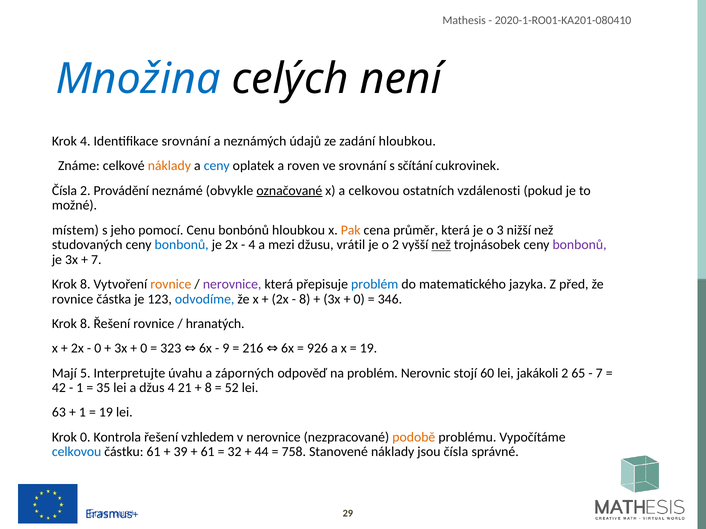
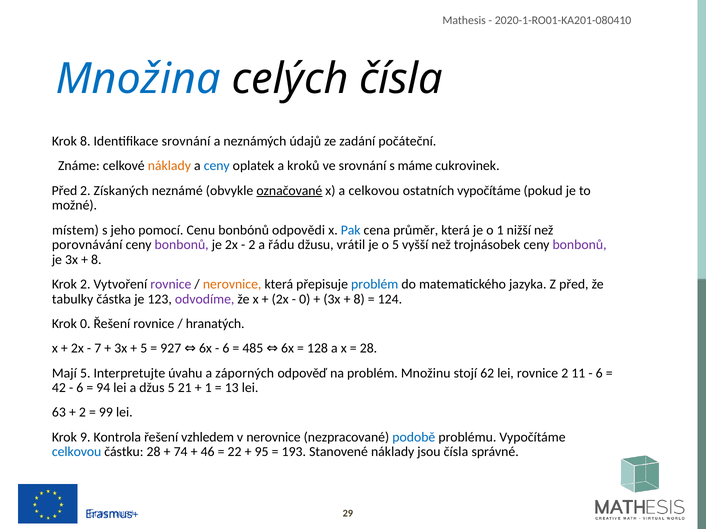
celých není: není -> čísla (401, 79)
Krok 4: 4 -> 8 (85, 141)
zadání hloubkou: hloubkou -> počáteční (407, 141)
roven: roven -> kroků (303, 166)
sčítání: sčítání -> máme (415, 166)
Čísla: Čísla -> Před (64, 191)
Provádění: Provádění -> Získaných (121, 191)
ostatních vzdálenosti: vzdálenosti -> vypočítáme (489, 191)
bonbónů hloubkou: hloubkou -> odpovědi (299, 230)
Pak colour: orange -> blue (351, 230)
o 3: 3 -> 1 (500, 230)
studovaných: studovaných -> porovnávání (87, 245)
bonbonů colour: blue -> purple (182, 245)
4: 4 -> 2 (252, 245)
mezi: mezi -> řádu (281, 245)
o 2: 2 -> 5 (395, 245)
než underline: present -> none (441, 245)
7: 7 -> 8 (96, 260)
8: 8 -> 2 (85, 285)
rovnice colour: orange -> purple (171, 285)
nerovnice colour: purple -> orange (232, 285)
rovnice: rovnice -> tabulky (73, 299)
odvodíme colour: blue -> purple (205, 299)
8: 8 -> 0 (305, 299)
0: 0 -> 8 (359, 299)
346: 346 -> 124 (390, 299)
8: 8 -> 0 (85, 324)
0: 0 -> 7 (98, 349)
0: 0 -> 5 (144, 349)
323: 323 -> 927 (171, 349)
9: 9 -> 6 (226, 349)
216: 216 -> 485 (253, 349)
926: 926 -> 128 (317, 349)
19: 19 -> 28 (368, 349)
Nerovnic: Nerovnic -> Množinu (426, 373)
60: 60 -> 62 (487, 373)
lei jakákoli: jakákoli -> rovnice (538, 373)
65: 65 -> 11 (578, 373)
7: 7 -> 6 (599, 373)
1: 1 -> 6 (80, 388)
35: 35 -> 94 (103, 388)
džus 4: 4 -> 5 (171, 388)
8: 8 -> 1 (208, 388)
52: 52 -> 13 (232, 388)
1: 1 -> 2 (82, 413)
19: 19 -> 99 (106, 413)
Krok 0: 0 -> 9 (85, 437)
podobě colour: orange -> blue (414, 437)
částku 61: 61 -> 28 (154, 452)
39: 39 -> 74 (181, 452)
61: 61 -> 46 (208, 452)
32: 32 -> 22 (235, 452)
44: 44 -> 95 (262, 452)
758: 758 -> 193 (294, 452)
